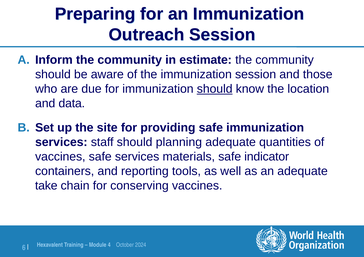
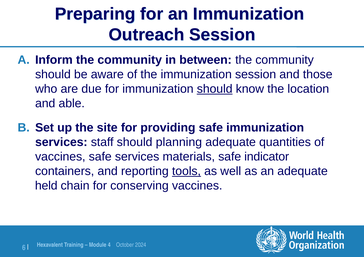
estimate: estimate -> between (206, 60)
data: data -> able (72, 104)
tools underline: none -> present (186, 171)
take: take -> held (46, 186)
